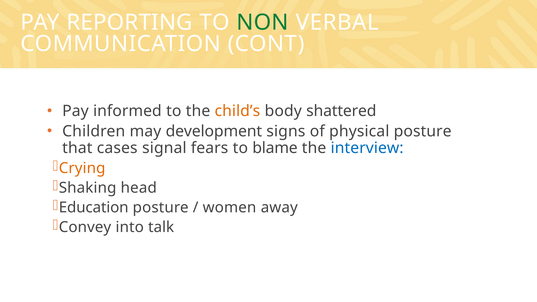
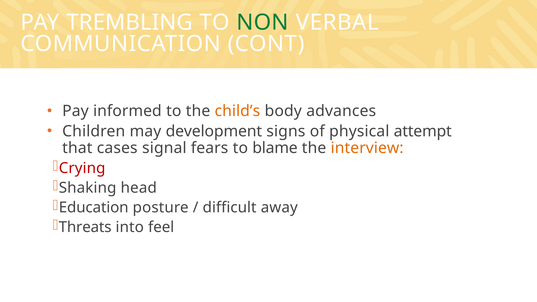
REPORTING: REPORTING -> TREMBLING (130, 22)
shattered: shattered -> advances (341, 111)
physical posture: posture -> attempt (423, 131)
interview colour: blue -> orange (367, 148)
Crying colour: orange -> red (82, 168)
women: women -> difficult (230, 208)
Convey: Convey -> Threats (85, 227)
talk: talk -> feel (161, 227)
